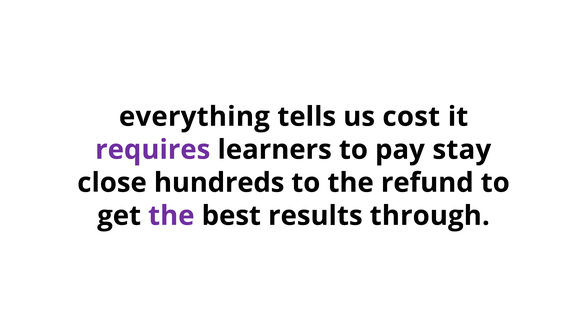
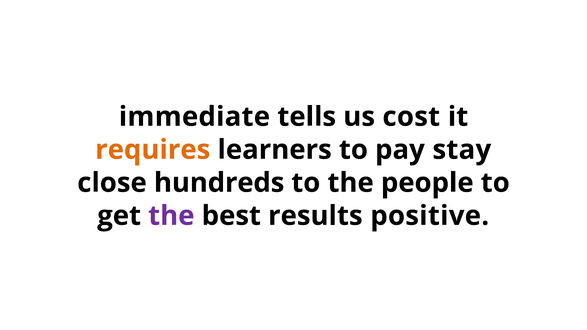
everything: everything -> immediate (194, 117)
requires colour: purple -> orange (153, 150)
refund: refund -> people (427, 183)
through: through -> positive (430, 216)
